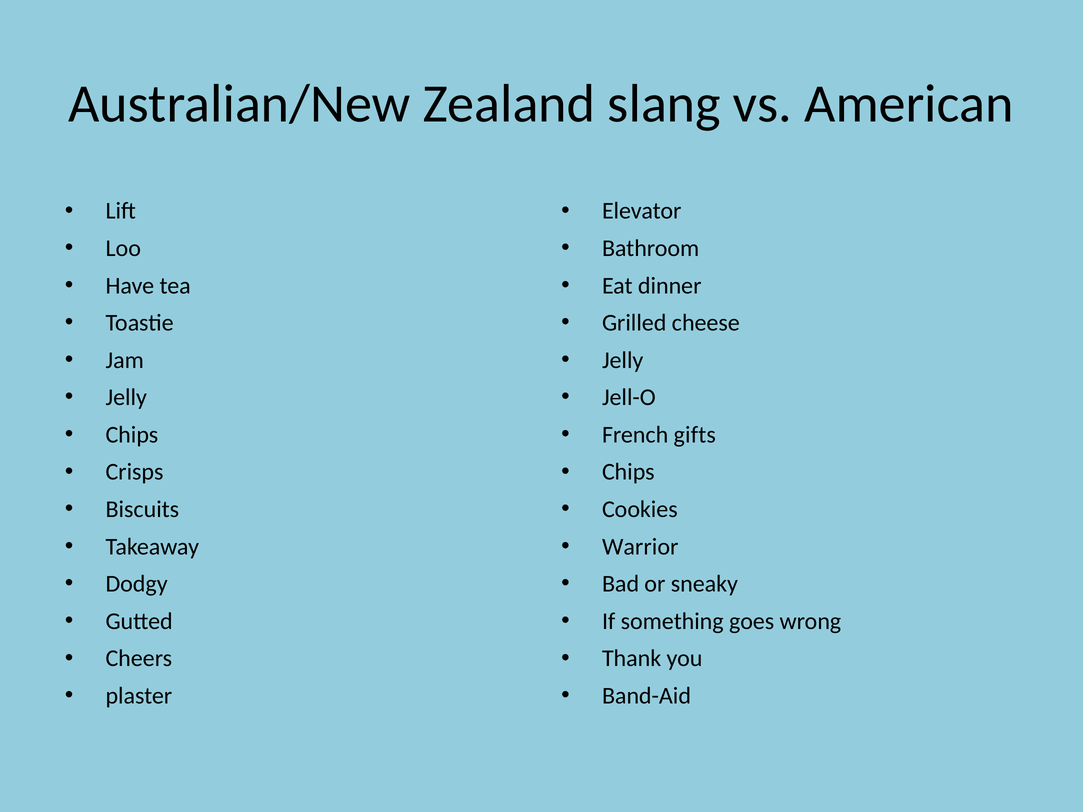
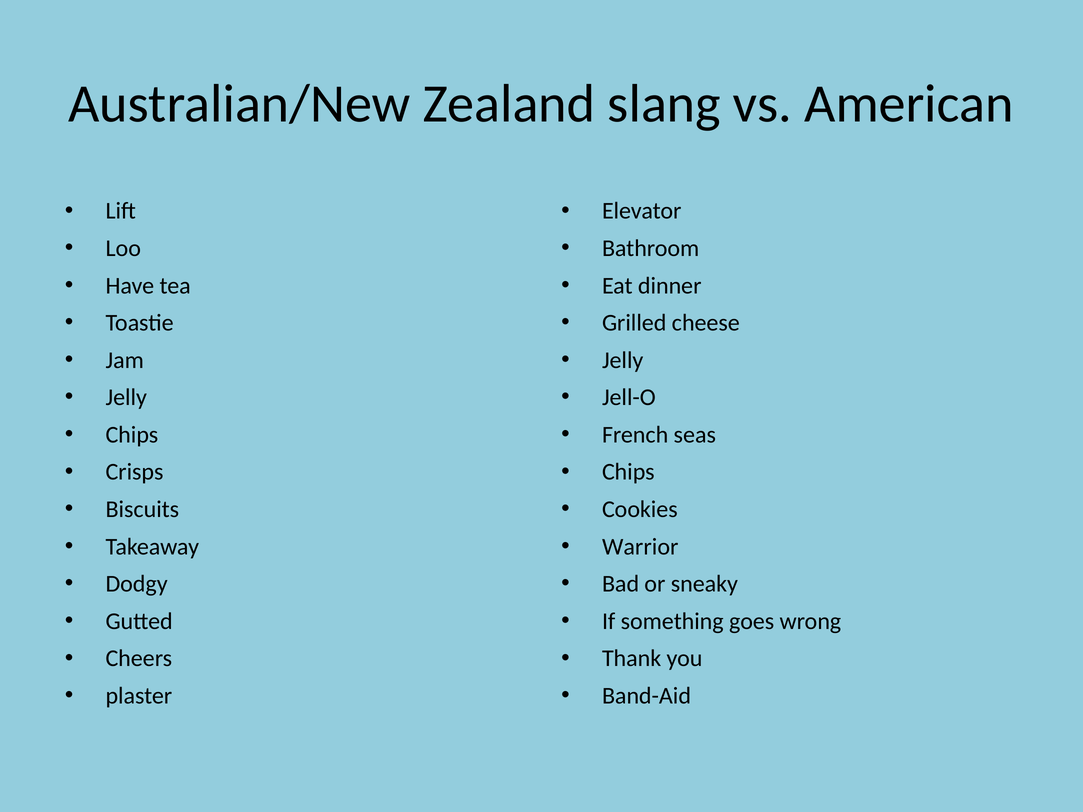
gifts: gifts -> seas (695, 435)
